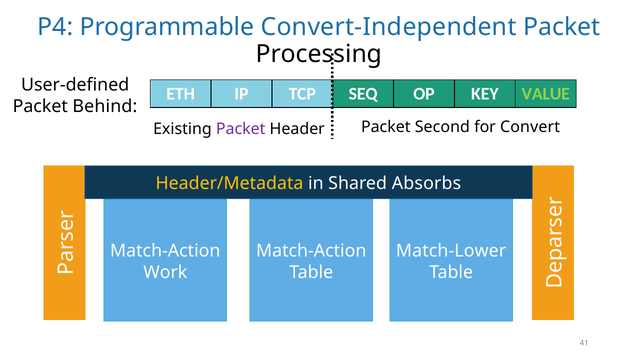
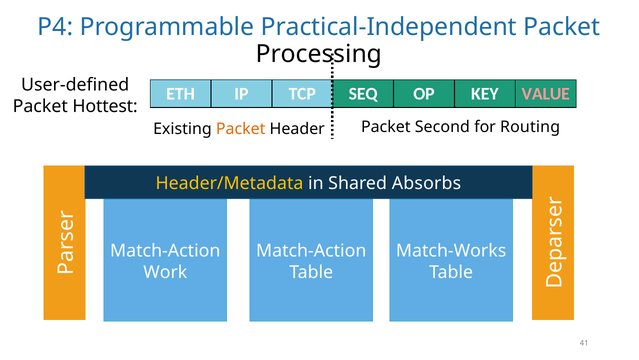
Convert-Independent: Convert-Independent -> Practical-Independent (389, 27)
VALUE colour: light green -> pink (546, 94)
Behind: Behind -> Hottest (105, 106)
Packet colour: purple -> orange (241, 129)
Convert: Convert -> Routing (530, 127)
Match-Lower: Match-Lower -> Match-Works (451, 251)
